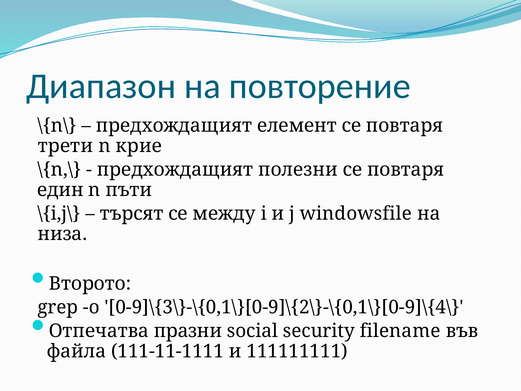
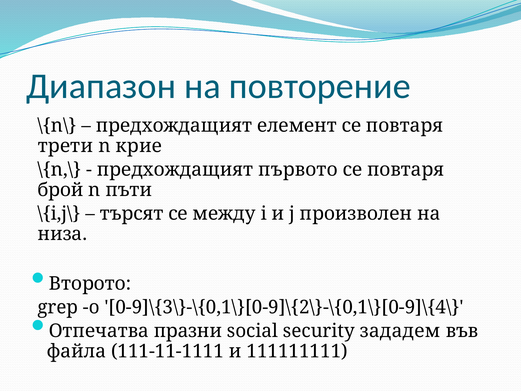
полезни: полезни -> първото (298, 169)
един: един -> брой (60, 190)
windowsfile: windowsfile -> произволен (356, 213)
filename: filename -> зададем (400, 331)
